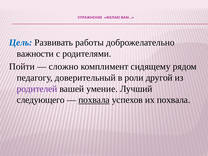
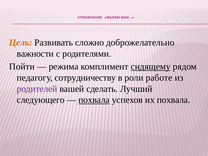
Цель colour: blue -> orange (21, 43)
работы: работы -> сложно (90, 43)
сложно: сложно -> режима (64, 67)
сидящему underline: none -> present (151, 67)
доверительный: доверительный -> сотрудничеству (85, 78)
другой: другой -> работе (159, 78)
умение: умение -> сделать (102, 89)
